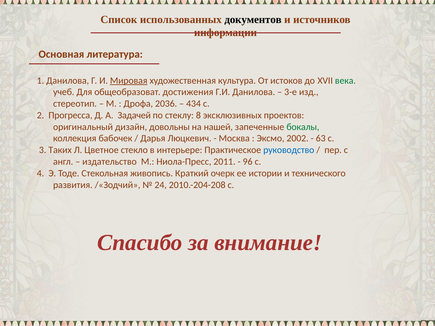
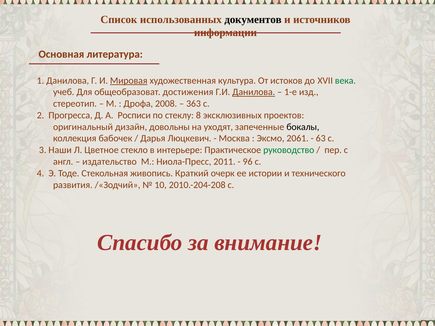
Данилова underline: none -> present (254, 92)
3-е: 3-е -> 1-е (291, 92)
2036: 2036 -> 2008 (166, 104)
434: 434 -> 363 (194, 104)
Задачей: Задачей -> Росписи (134, 115)
нашей: нашей -> уходят (218, 127)
бокалы colour: green -> black (303, 127)
2002: 2002 -> 2061 (298, 139)
Таких: Таких -> Наши (60, 150)
руководство colour: blue -> green (289, 150)
24: 24 -> 10 (161, 185)
